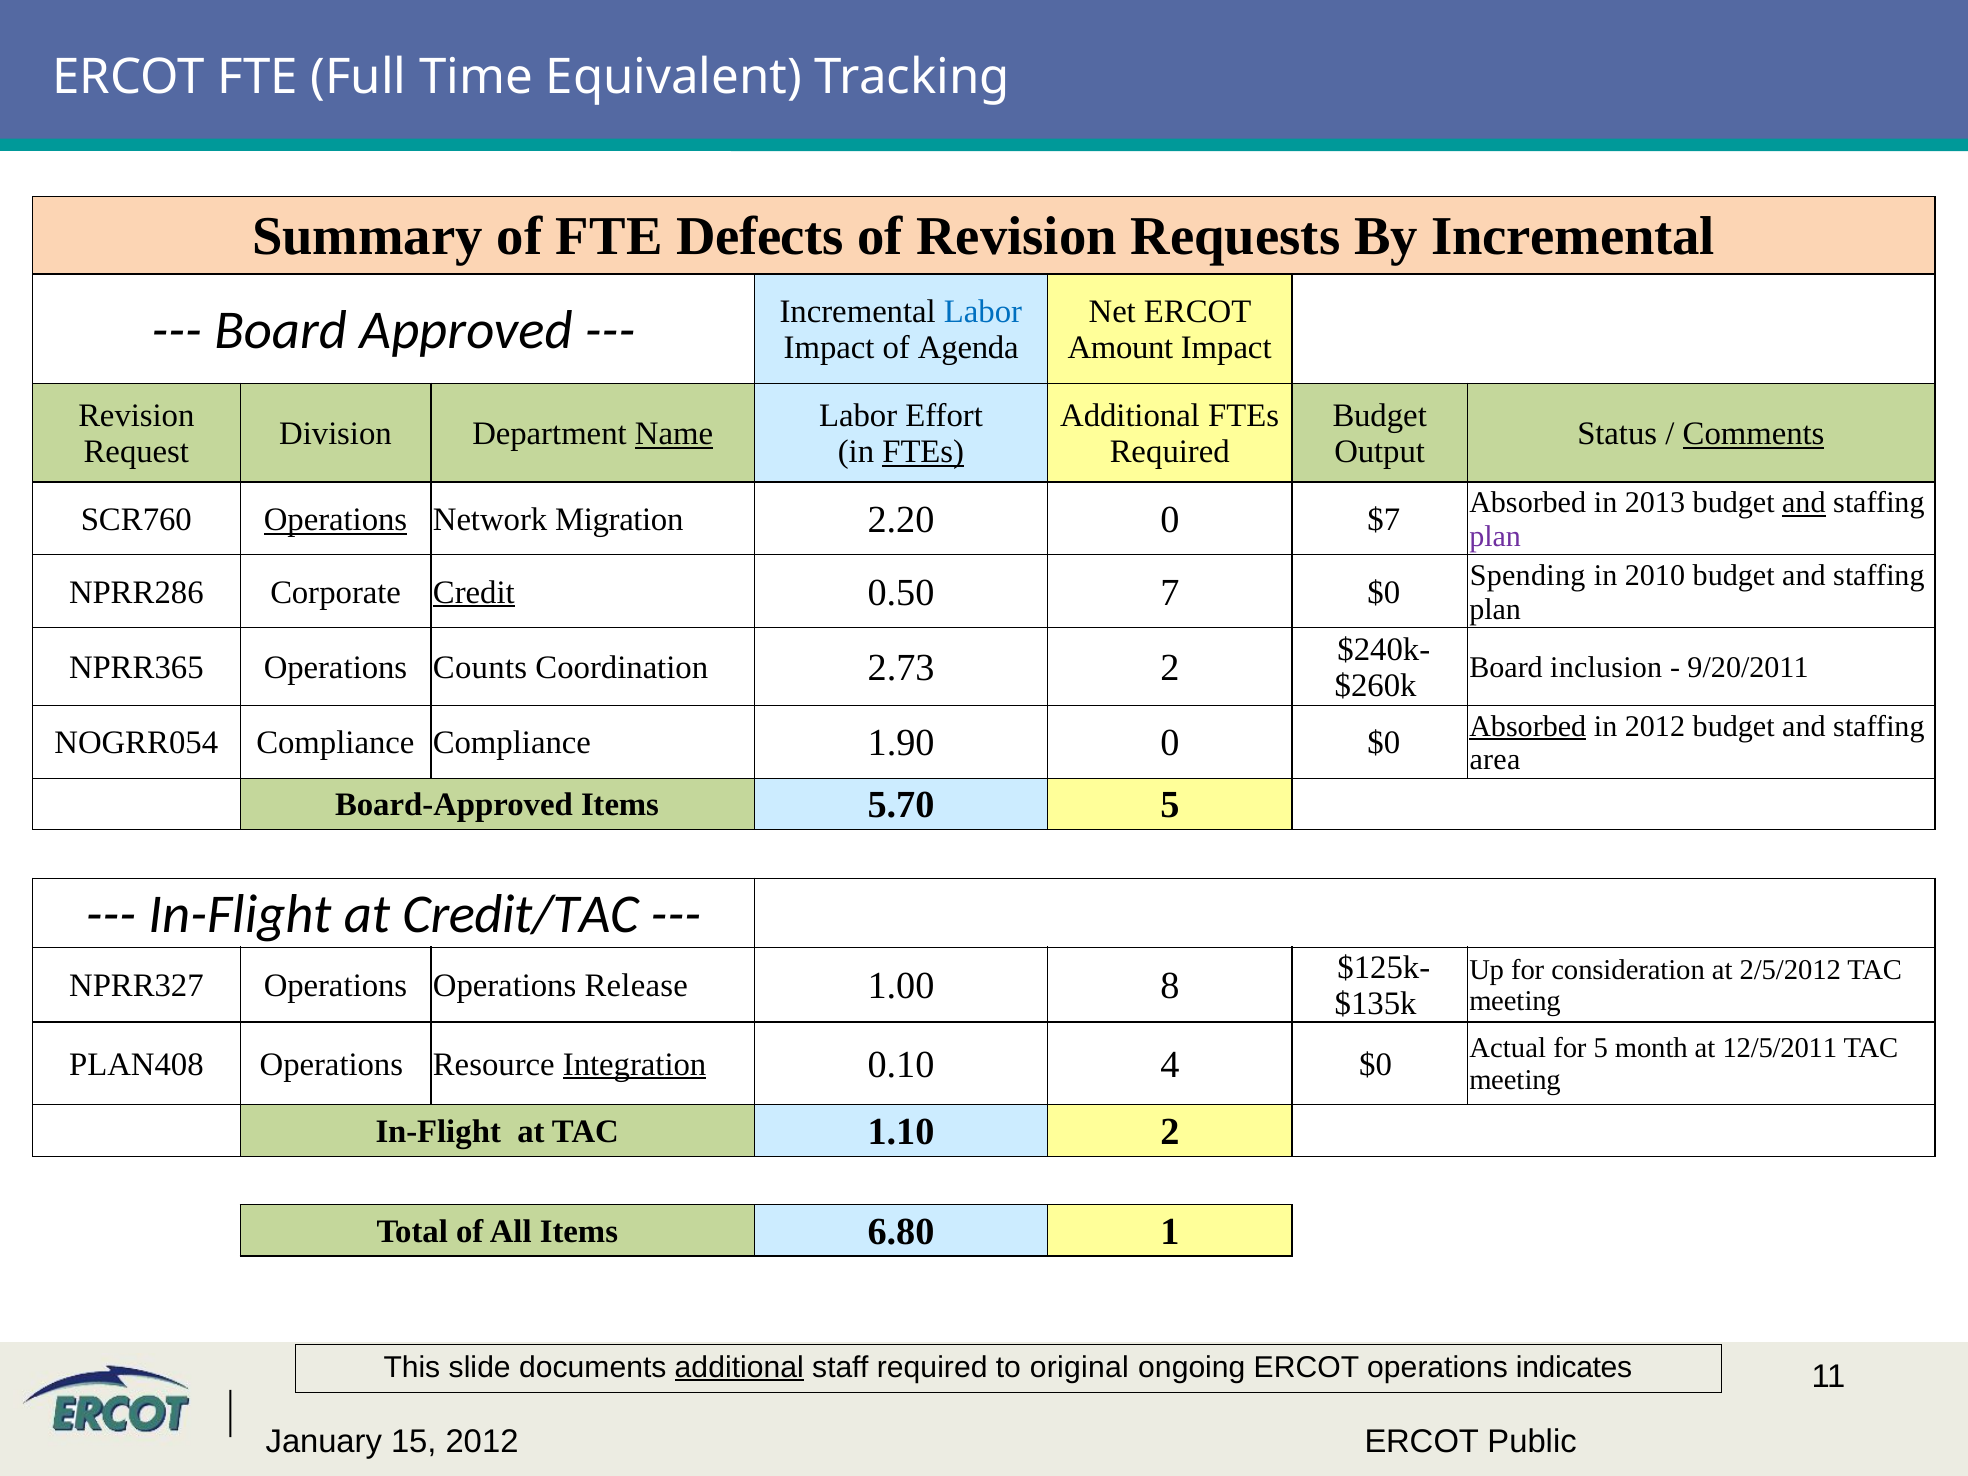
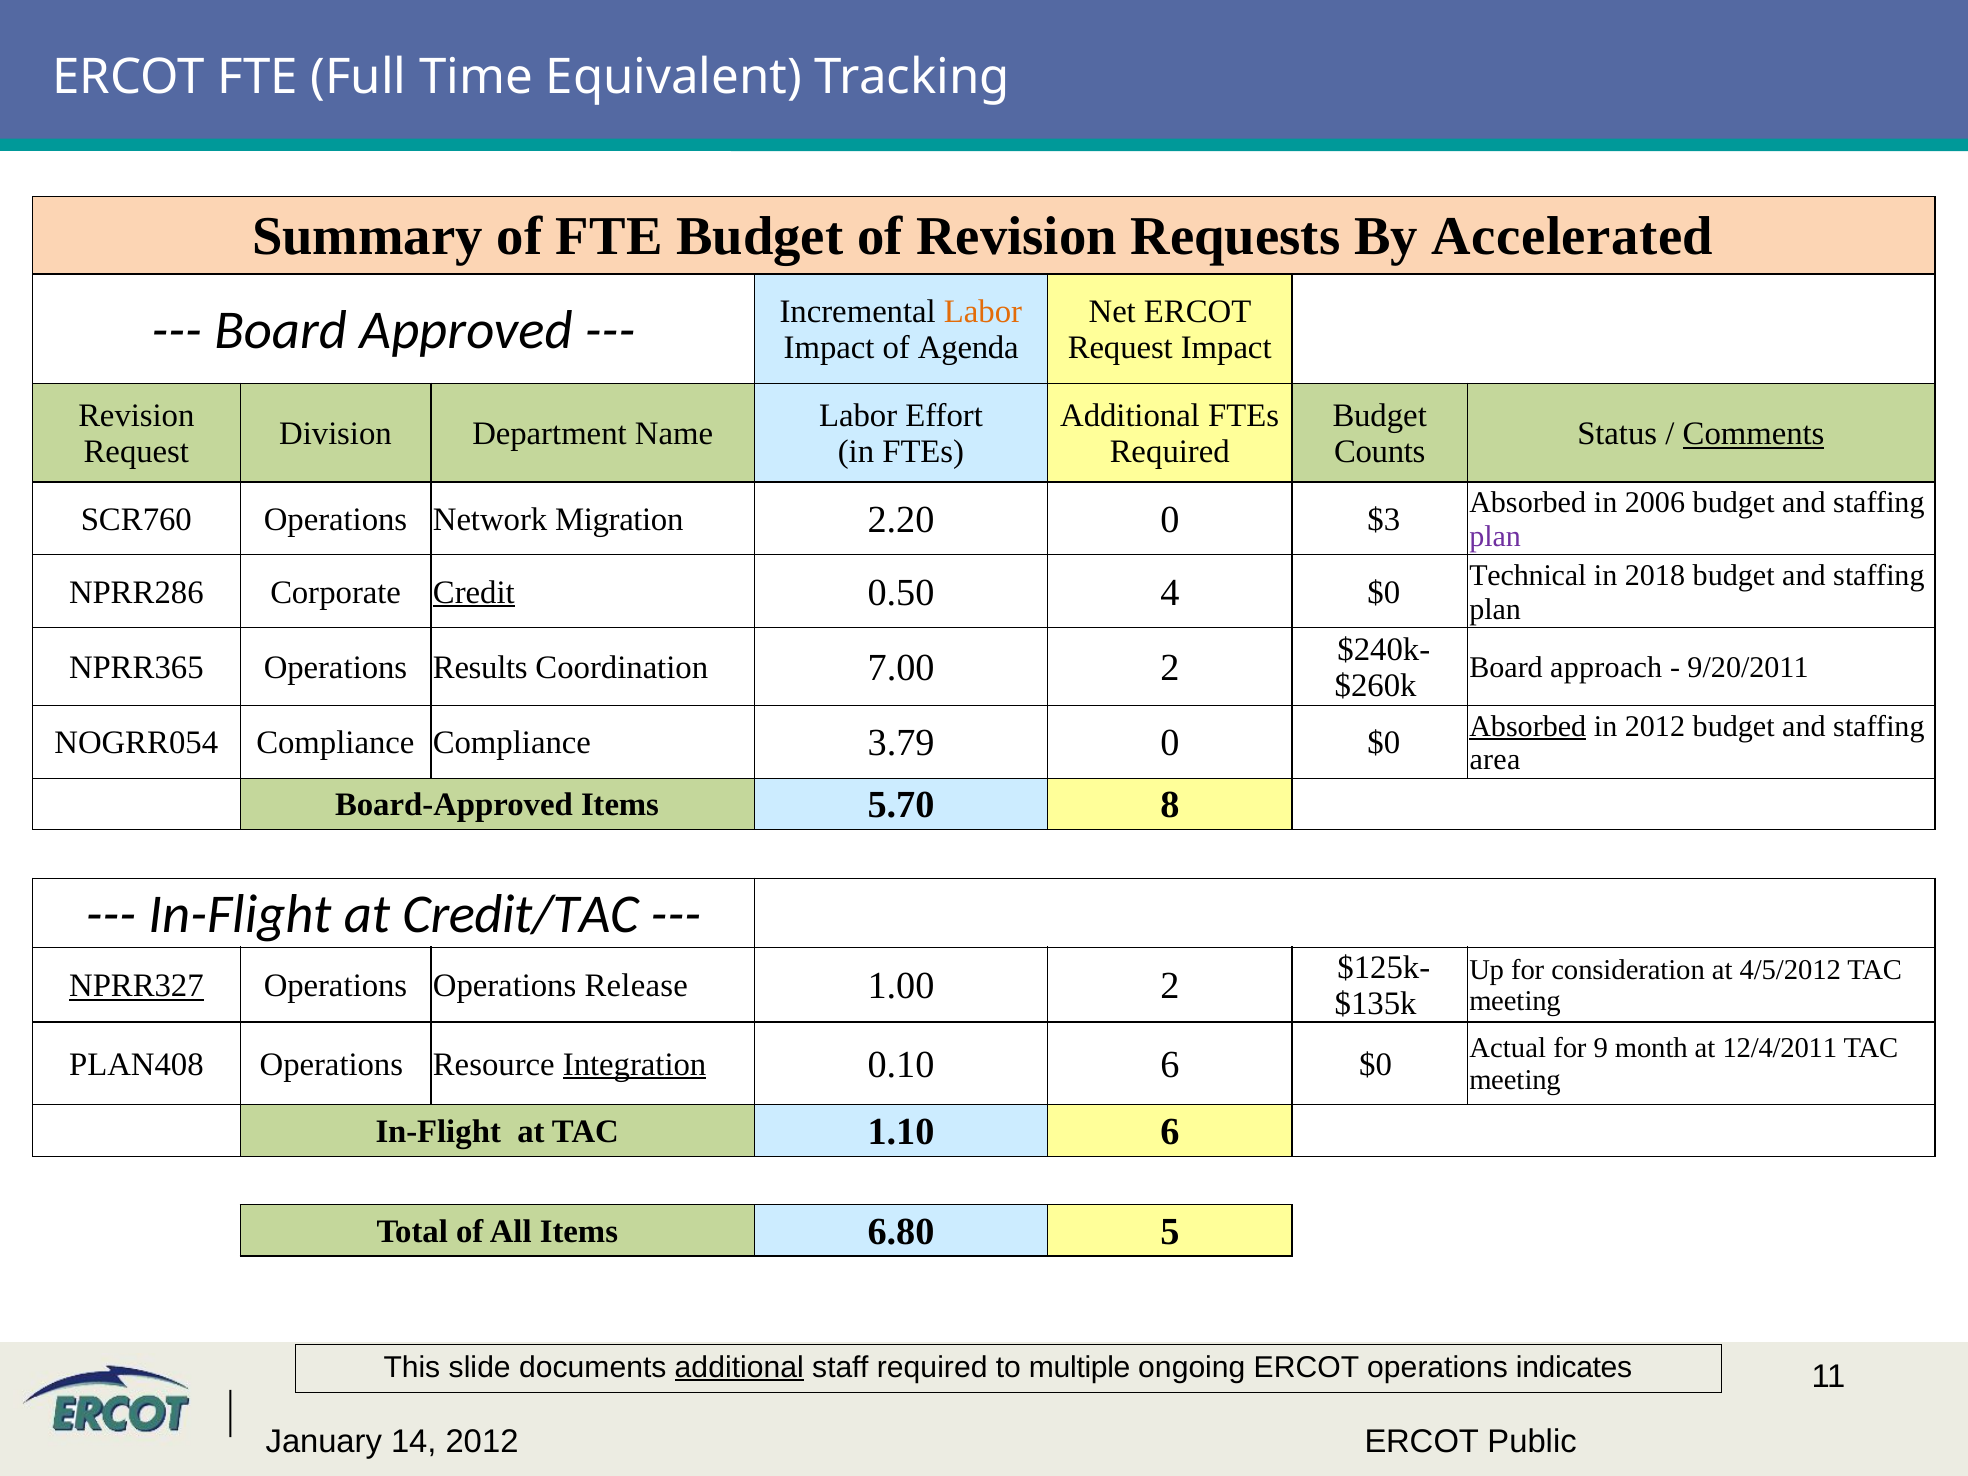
FTE Defects: Defects -> Budget (760, 237)
By Incremental: Incremental -> Accelerated (1573, 237)
Labor colour: blue -> orange (983, 312)
Amount: Amount -> Request (1120, 348)
Name underline: present -> none (674, 434)
FTEs underline: present -> none (923, 452)
Output: Output -> Counts (1380, 452)
2013: 2013 -> 2006 (1655, 503)
and underline: present -> none (1804, 503)
Operations underline: present -> none (336, 519)
$7: $7 -> $3 (1384, 519)
Spending: Spending -> Technical (1528, 576)
2010: 2010 -> 2018 (1655, 576)
7: 7 -> 4 (1170, 592)
Counts: Counts -> Results (480, 668)
2.73: 2.73 -> 7.00 (901, 668)
inclusion: inclusion -> approach (1606, 668)
1.90: 1.90 -> 3.79 (901, 743)
5.70 5: 5 -> 8 (1170, 805)
2/5/2012: 2/5/2012 -> 4/5/2012 (1790, 970)
NPRR327 underline: none -> present (136, 986)
1.00 8: 8 -> 2 (1170, 986)
0.10 4: 4 -> 6 (1170, 1064)
for 5: 5 -> 9 (1601, 1048)
12/5/2011: 12/5/2011 -> 12/4/2011 (1780, 1048)
1.10 2: 2 -> 6 (1170, 1132)
1: 1 -> 5 (1170, 1232)
original: original -> multiple (1080, 1367)
15: 15 -> 14 (414, 1442)
